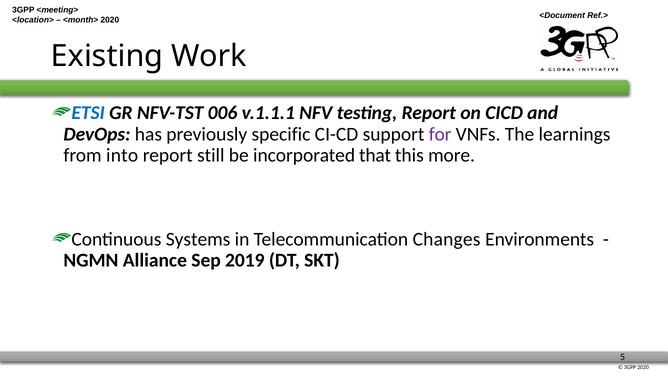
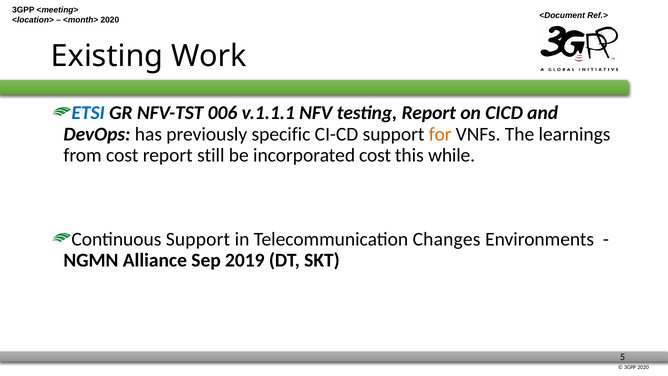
for colour: purple -> orange (440, 134)
from into: into -> cost (122, 155)
incorporated that: that -> cost (375, 155)
more: more -> while (452, 155)
Continuous Systems: Systems -> Support (198, 239)
